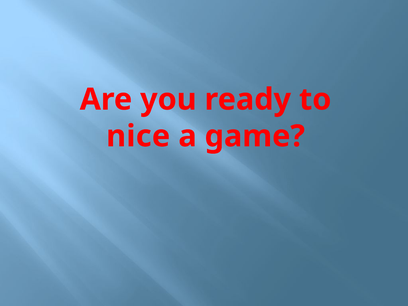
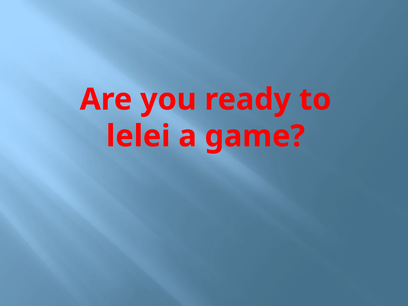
nice: nice -> lelei (138, 136)
